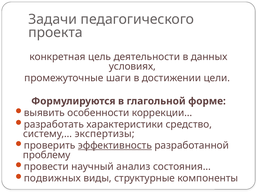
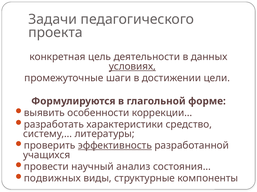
условиях underline: none -> present (132, 67)
экспертизы: экспертизы -> литературы (105, 134)
проблему: проблему -> учащихся (47, 156)
